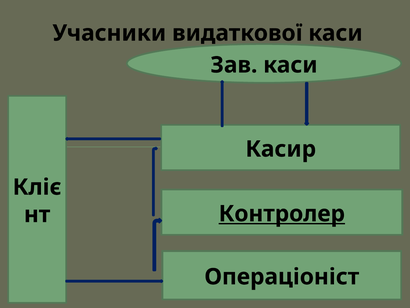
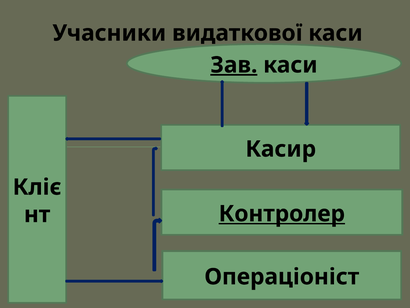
Зав underline: none -> present (234, 65)
